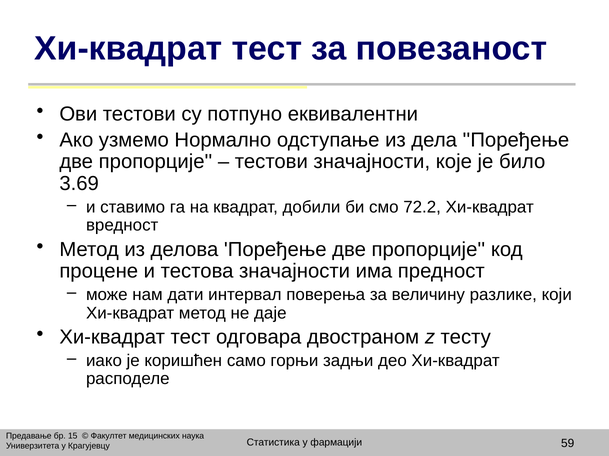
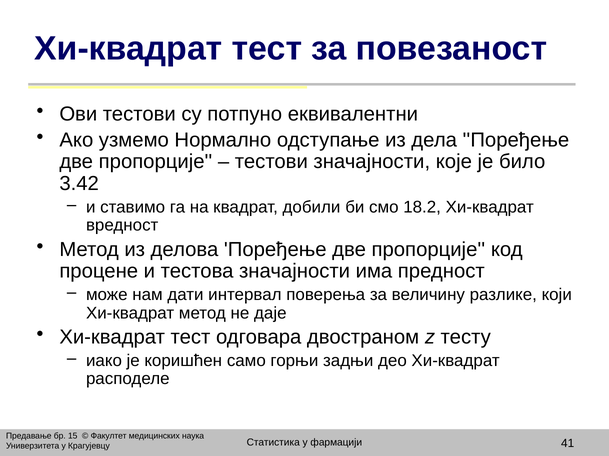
3.69: 3.69 -> 3.42 (79, 184)
72.2: 72.2 -> 18.2 (422, 207)
59: 59 -> 41 (568, 444)
